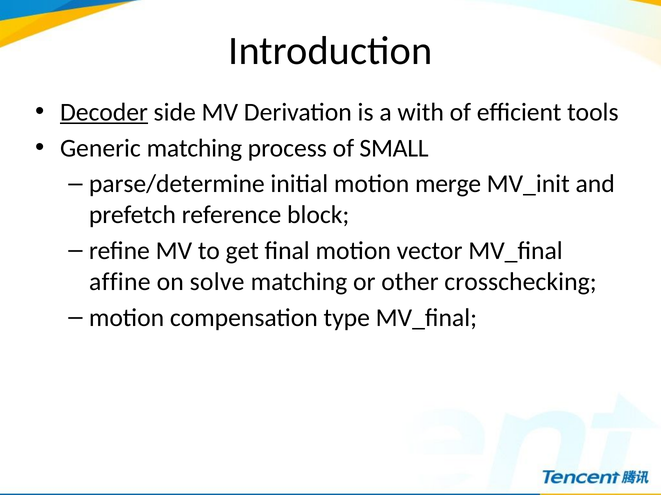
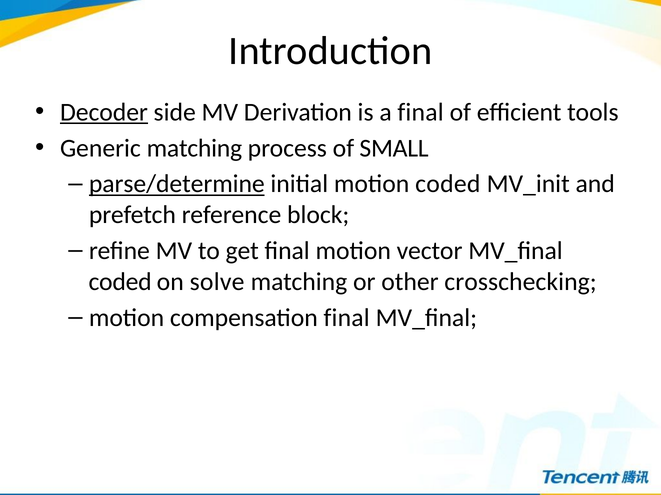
a with: with -> final (421, 112)
parse/determine underline: none -> present (177, 184)
motion merge: merge -> coded (448, 184)
affine: affine -> coded (120, 282)
compensation type: type -> final (347, 318)
